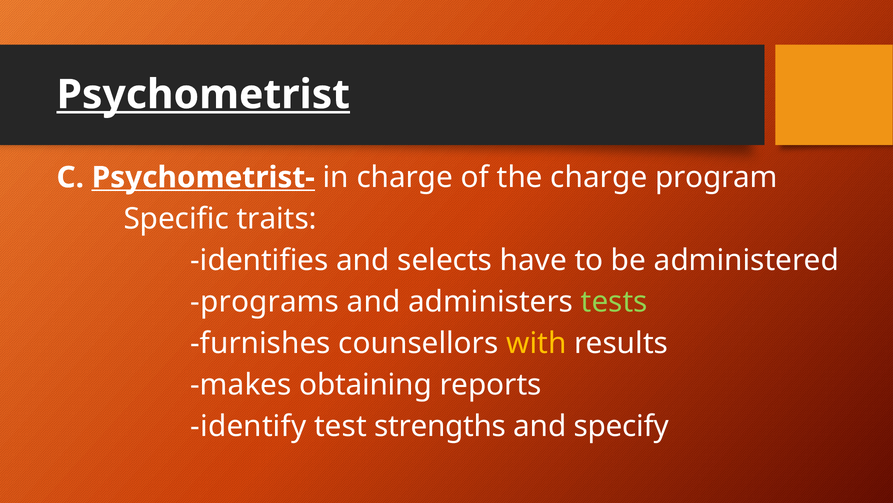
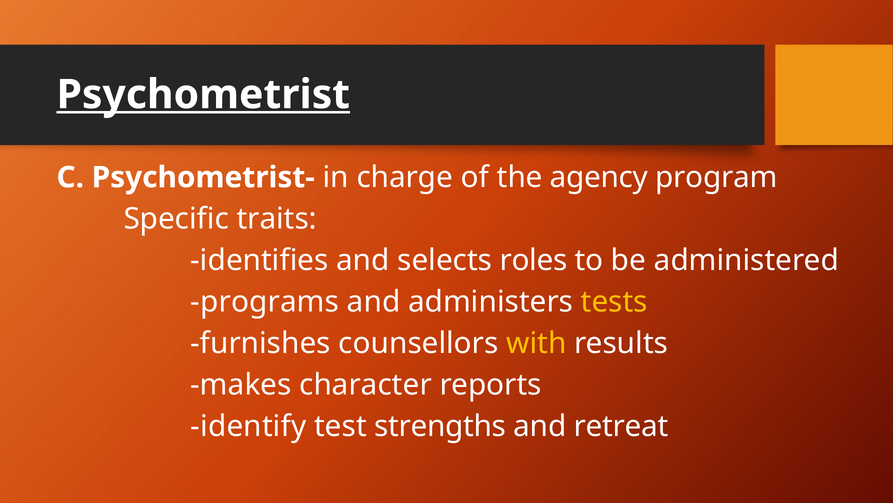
Psychometrist- underline: present -> none (203, 177)
the charge: charge -> agency (599, 177)
have: have -> roles (534, 260)
tests colour: light green -> yellow (614, 302)
obtaining: obtaining -> character (366, 385)
specify: specify -> retreat (621, 426)
